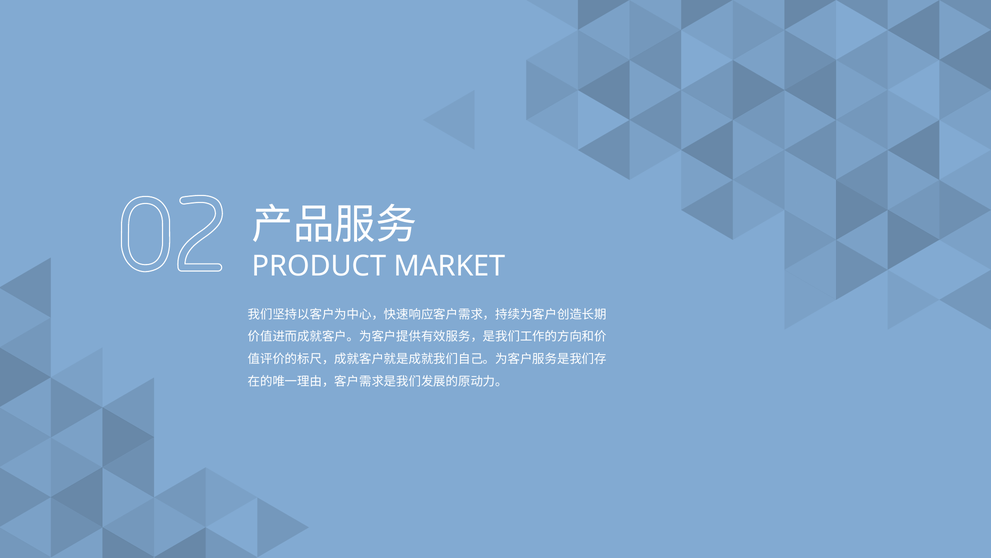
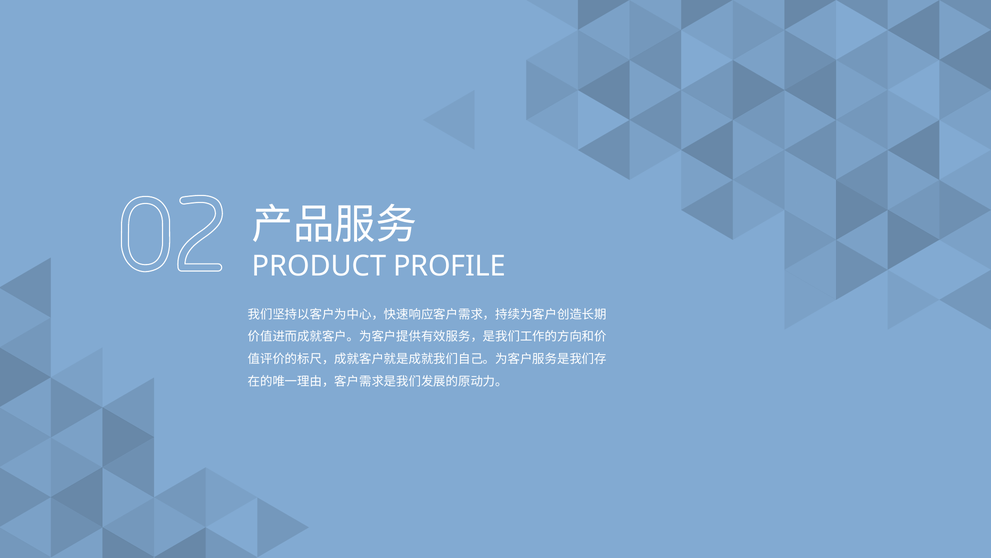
MARKET: MARKET -> PROFILE (449, 266)
